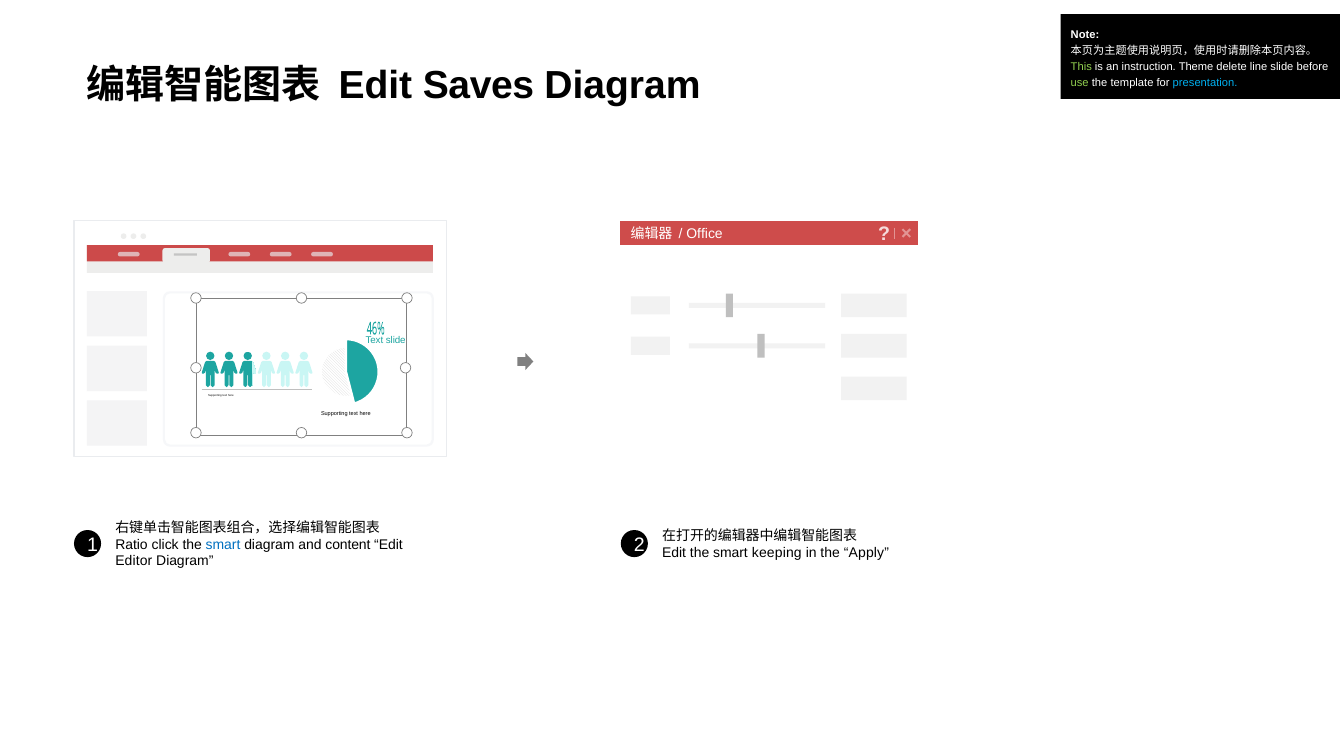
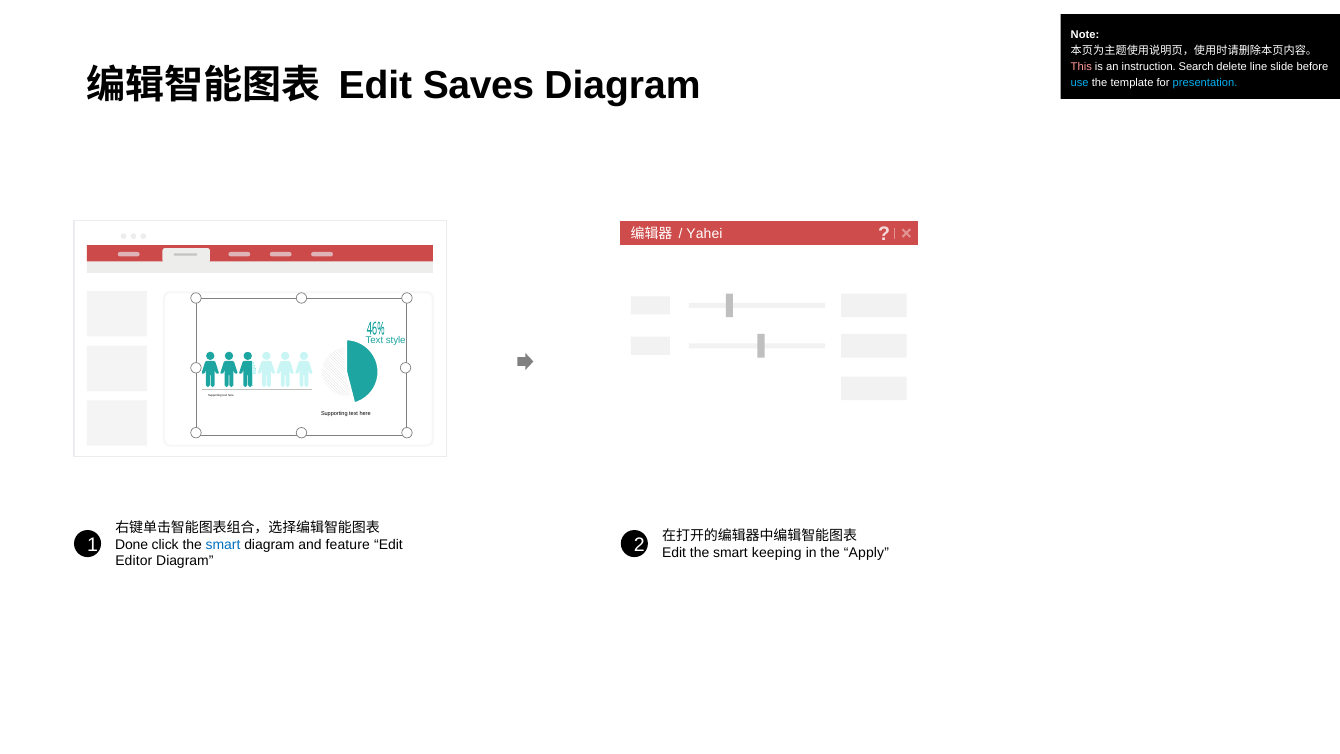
This colour: light green -> pink (1081, 67)
Theme: Theme -> Search (1196, 67)
use colour: light green -> light blue (1080, 83)
Office: Office -> Yahei (704, 234)
Text slide: slide -> style (396, 340)
Ratio: Ratio -> Done (132, 544)
content: content -> feature (348, 544)
